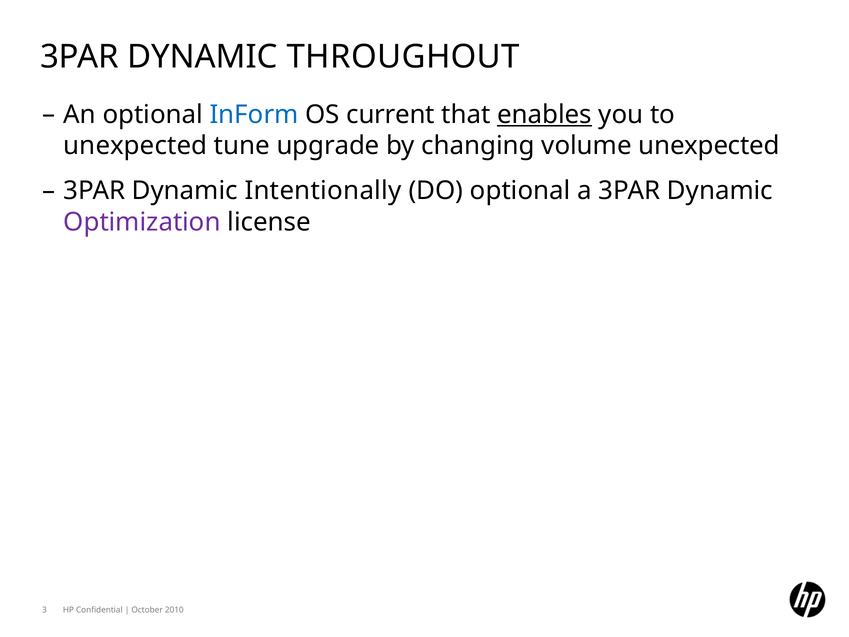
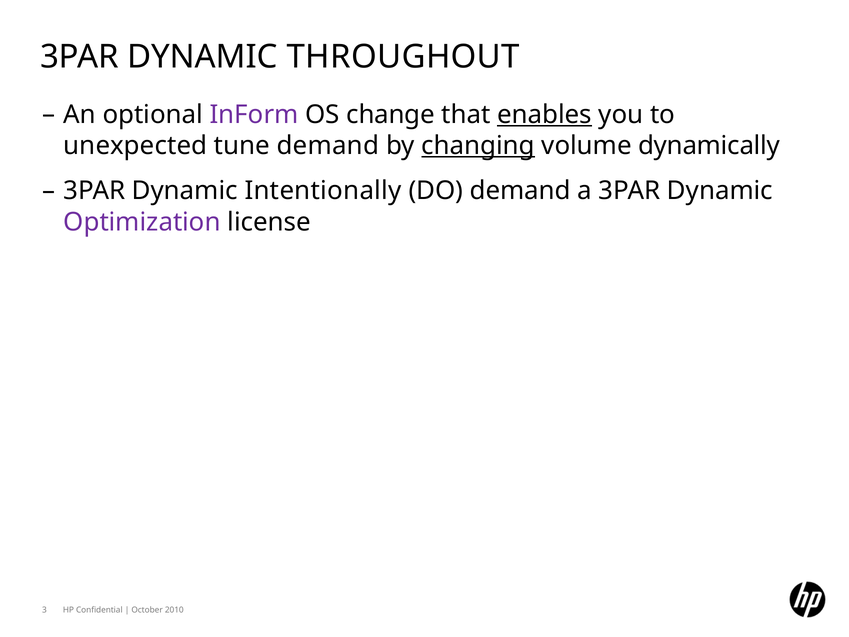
InForm colour: blue -> purple (254, 114)
current: current -> change (391, 114)
tune upgrade: upgrade -> demand (328, 146)
changing underline: none -> present (478, 146)
volume unexpected: unexpected -> dynamically (709, 146)
DO optional: optional -> demand (520, 191)
